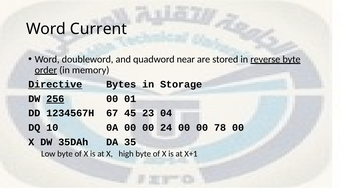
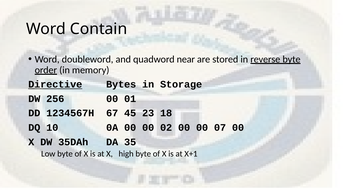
Current: Current -> Contain (99, 29)
256 underline: present -> none (55, 99)
04: 04 -> 18 (166, 113)
24: 24 -> 02 (166, 128)
78: 78 -> 07 (220, 128)
